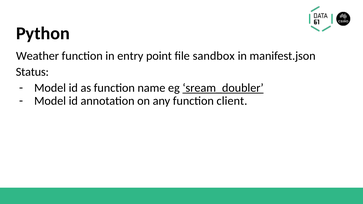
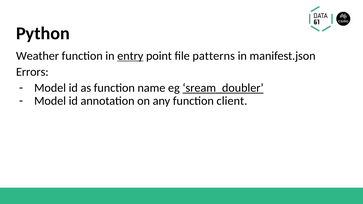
entry underline: none -> present (130, 56)
sandbox: sandbox -> patterns (214, 56)
Status: Status -> Errors (32, 72)
